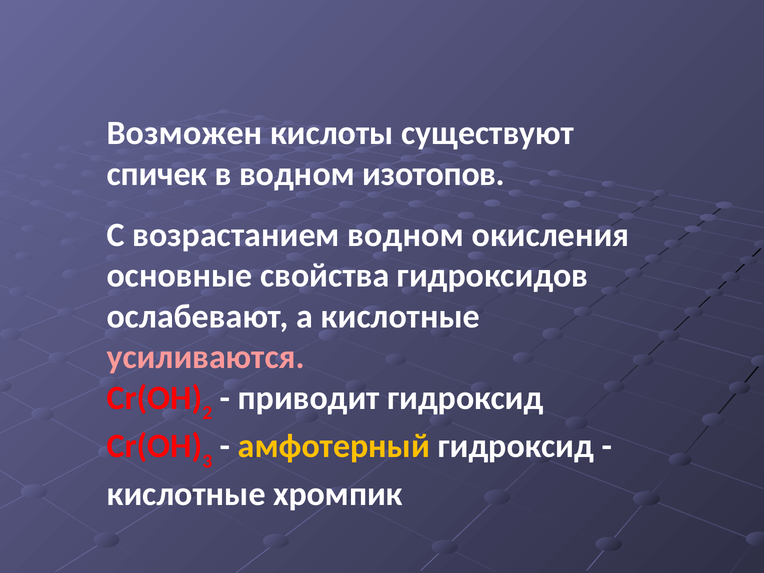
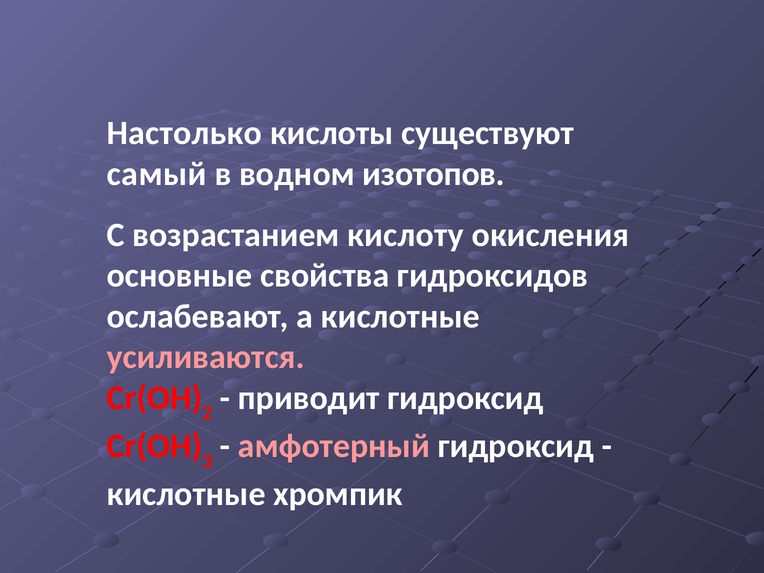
Возможен: Возможен -> Настолько (184, 133)
спичек: спичек -> самый (157, 174)
возрастанием водном: водном -> кислоту (406, 235)
амфотерный colour: yellow -> pink (334, 446)
